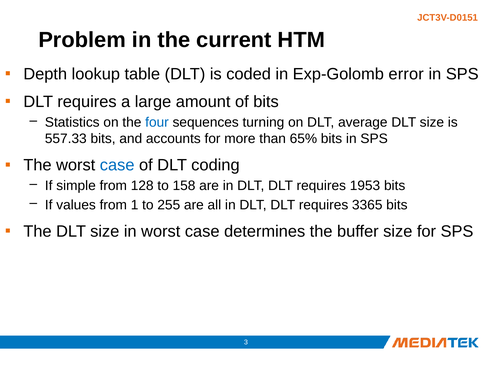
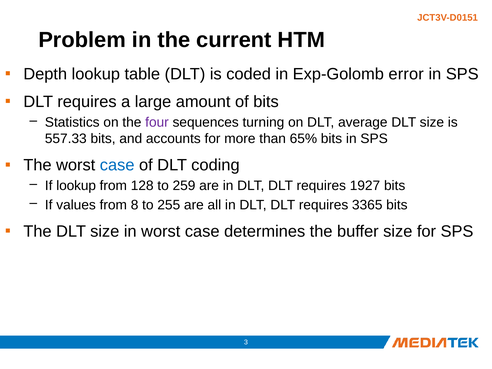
four colour: blue -> purple (157, 122)
If simple: simple -> lookup (76, 186)
158: 158 -> 259 (184, 186)
1953: 1953 -> 1927 (365, 186)
1: 1 -> 8 (135, 205)
